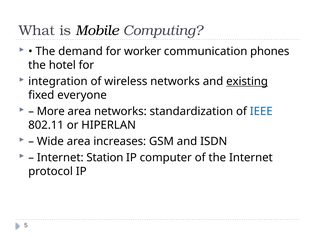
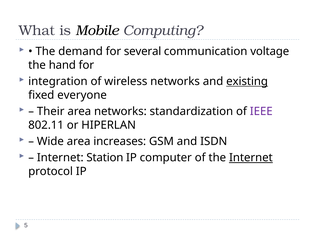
worker: worker -> several (143, 51)
phones: phones -> voltage (270, 51)
hotel: hotel -> hand (62, 65)
More: More -> Their (51, 111)
IEEE colour: blue -> purple (261, 111)
Internet underline: none -> present (251, 157)
